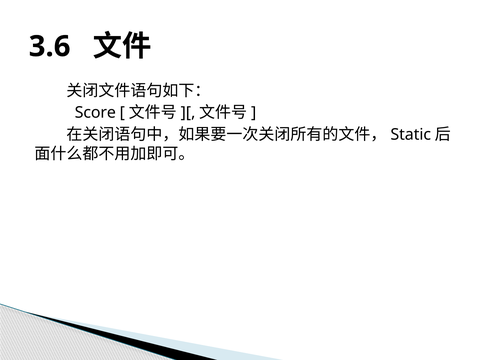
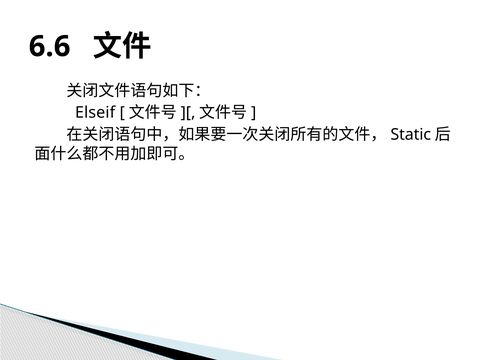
3.6: 3.6 -> 6.6 (50, 46)
Score: Score -> Elseif (95, 113)
